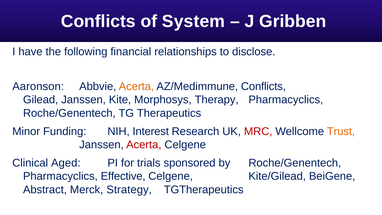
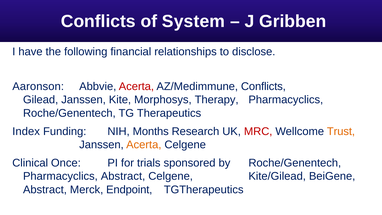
Acerta colour: orange -> red (136, 86)
Minor: Minor -> Index (26, 131)
Interest: Interest -> Months (151, 131)
Acerta colour: red -> orange (144, 145)
Aged: Aged -> Once (66, 163)
Pharmacyclics Effective: Effective -> Abstract (123, 176)
Strategy: Strategy -> Endpoint (129, 190)
